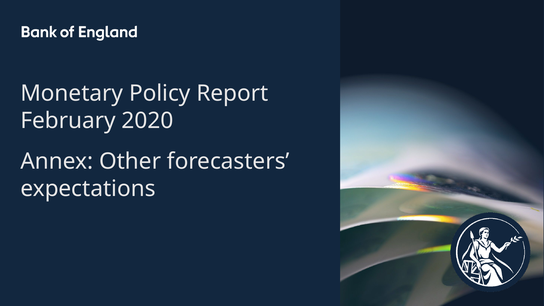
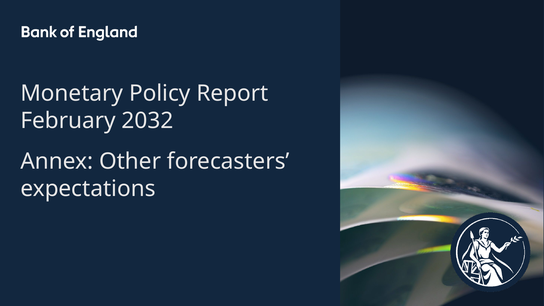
2020: 2020 -> 2032 (147, 121)
